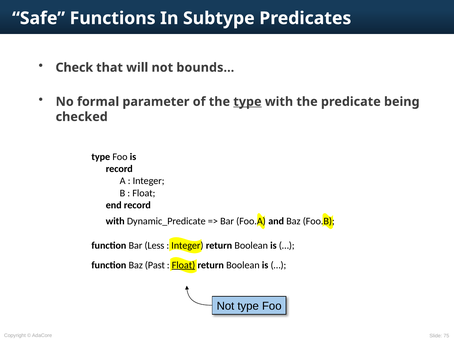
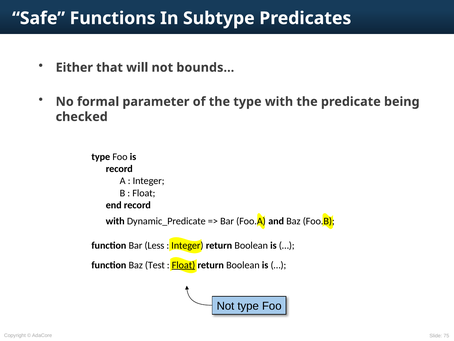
Check: Check -> Either (74, 67)
type underline: present -> none (247, 102)
Past: Past -> Test (155, 265)
